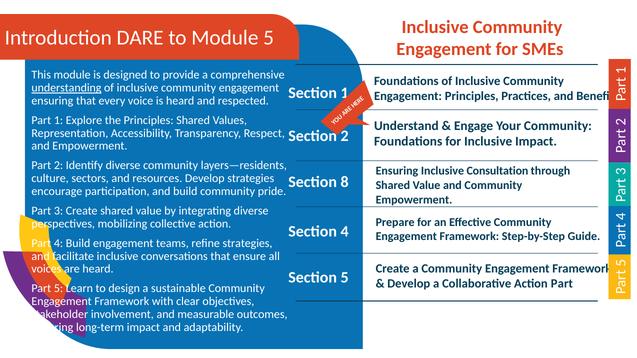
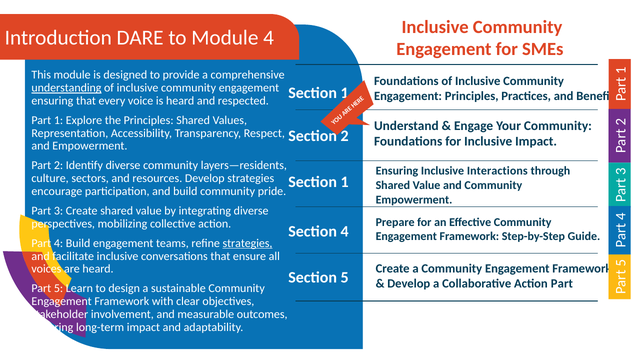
Module 5: 5 -> 4 (269, 38)
Consultation: Consultation -> Interactions (497, 171)
8: 8 -> 1 (345, 182)
strategies underline: none -> present (247, 243)
